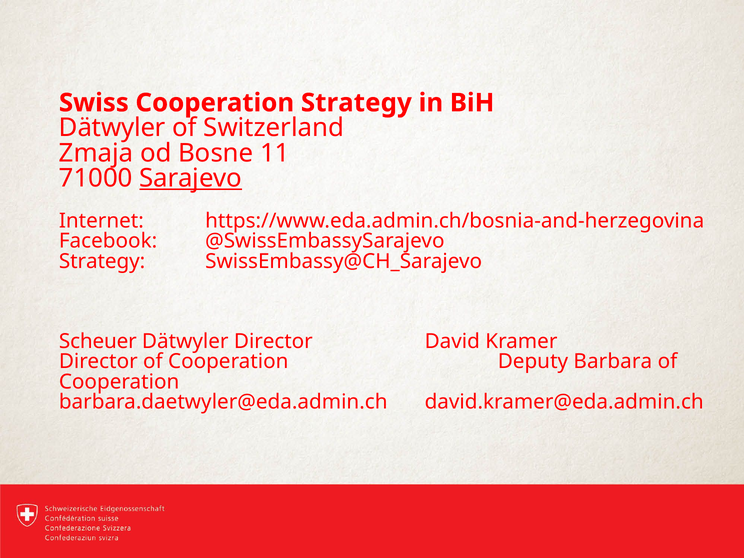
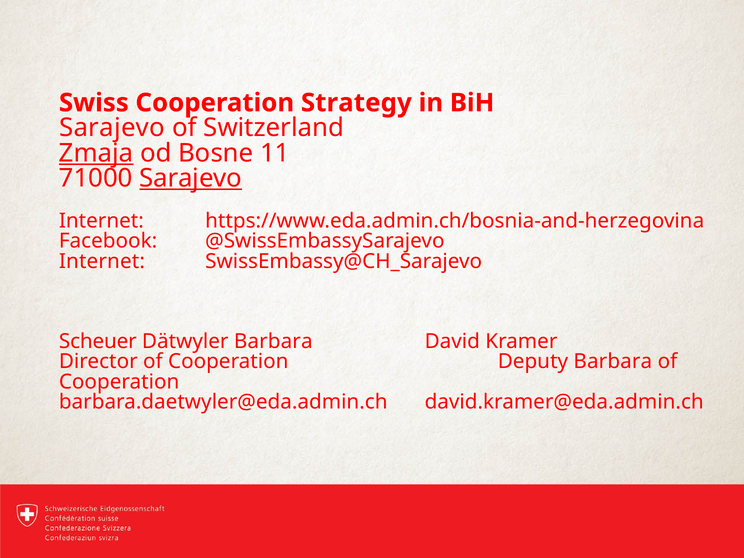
Dätwyler: Dätwyler -> Sarajevo (112, 128)
Zmaja underline: none -> present (96, 153)
Strategy: Strategy -> Internet (102, 261)
Dätwyler Director: Director -> Barbara (273, 342)
